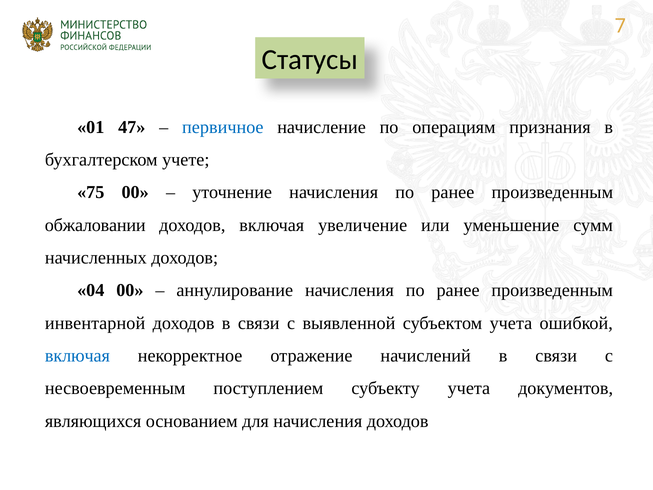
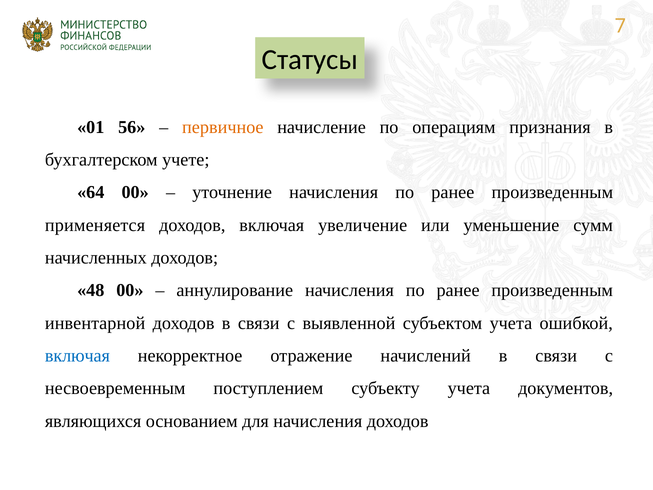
47: 47 -> 56 (132, 127)
первичное colour: blue -> orange (223, 127)
75: 75 -> 64 (91, 192)
обжаловании: обжаловании -> применяется (95, 225)
04: 04 -> 48 (91, 290)
